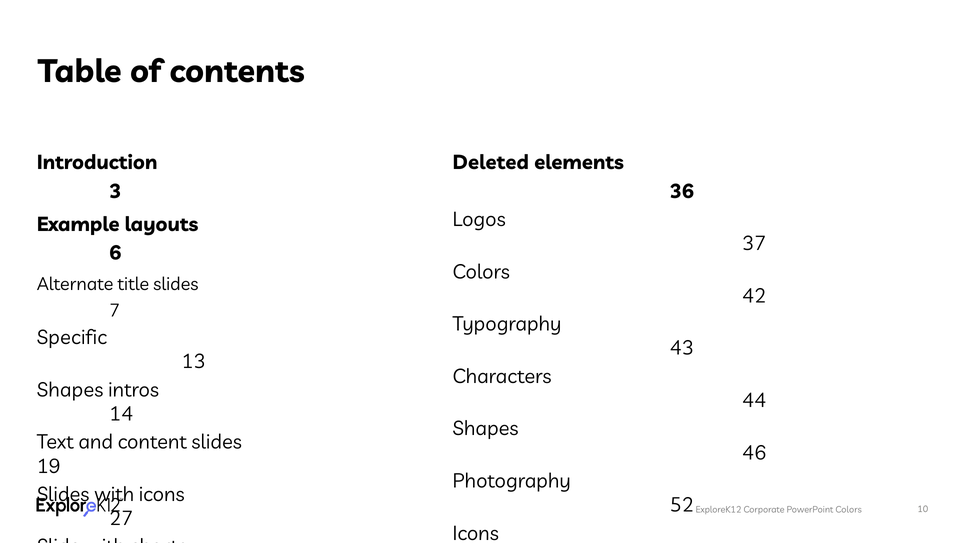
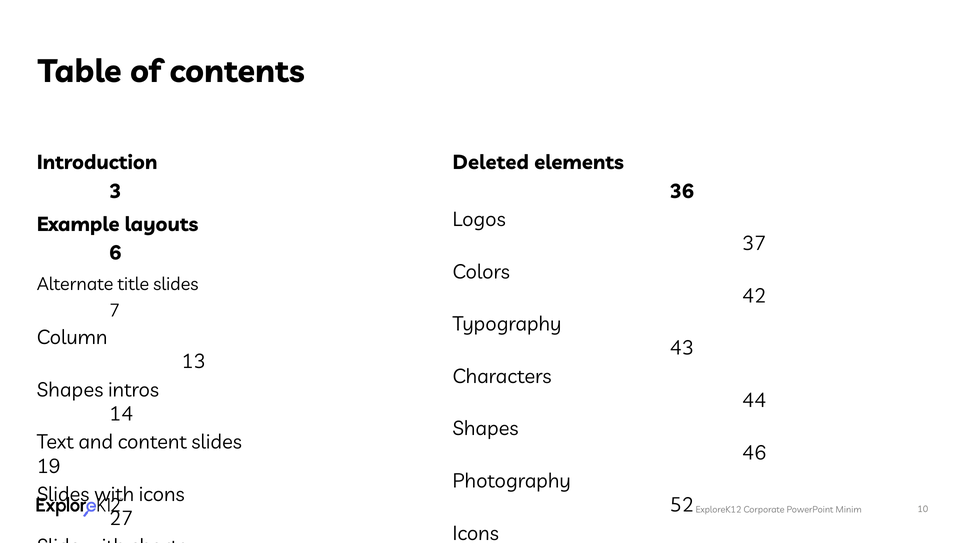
Specific: Specific -> Column (72, 338)
PowerPoint Colors: Colors -> Minim (849, 509)
